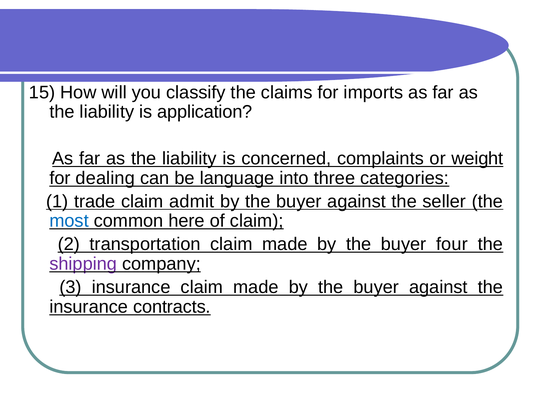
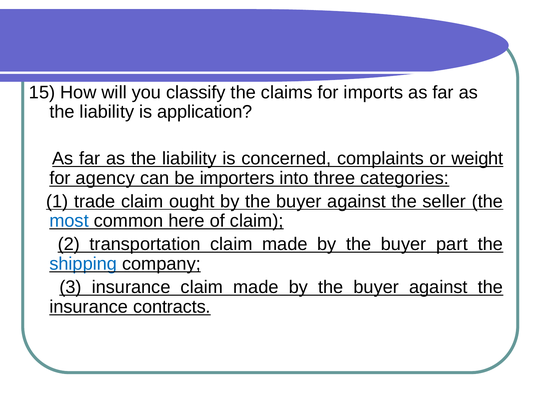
dealing: dealing -> agency (105, 178)
language: language -> importers (237, 178)
admit: admit -> ought (192, 201)
four: four -> part (452, 244)
shipping colour: purple -> blue (83, 264)
